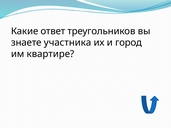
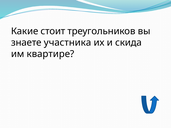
ответ: ответ -> стоит (53, 31)
город: город -> скида (128, 43)
